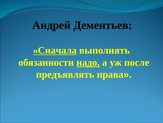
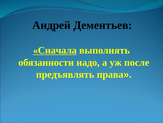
надо underline: present -> none (88, 62)
